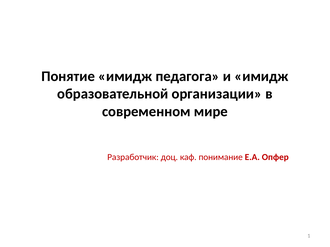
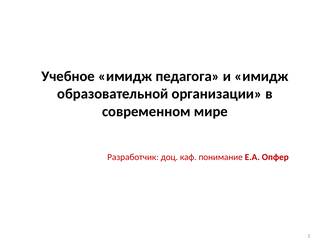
Понятие: Понятие -> Учебное (68, 76)
